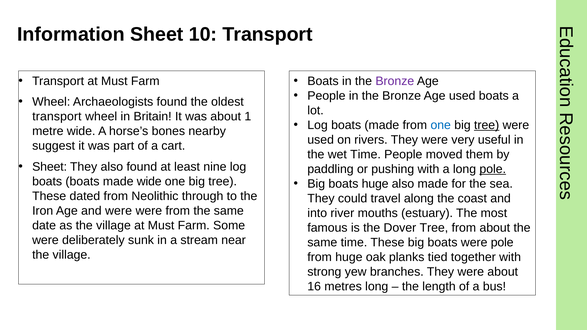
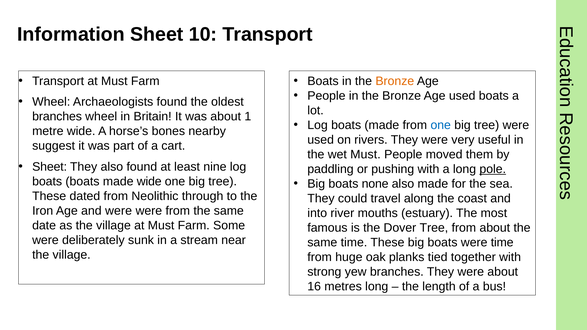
Bronze colour: purple -> orange (395, 81)
transport: transport -> branches (57, 117)
tree underline: present -> none (487, 125)
wet Time: Time -> Must (365, 155)
boats huge: huge -> none (375, 184)
were pole: pole -> time (502, 243)
